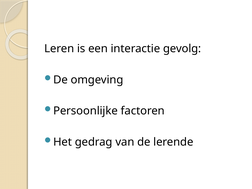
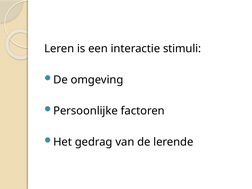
gevolg: gevolg -> stimuli (182, 49)
